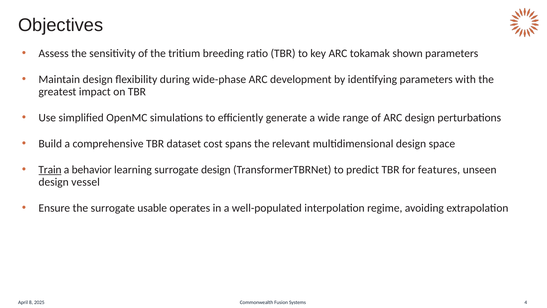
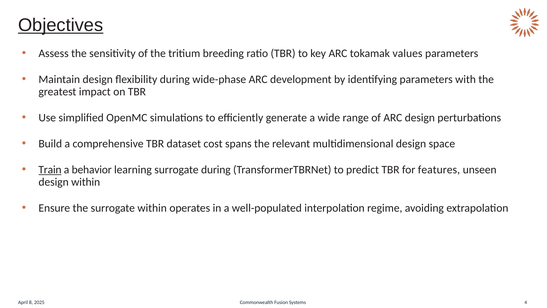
Objectives underline: none -> present (61, 25)
shown: shown -> values (407, 53)
surrogate design: design -> during (216, 169)
design vessel: vessel -> within (86, 182)
surrogate usable: usable -> within (152, 208)
